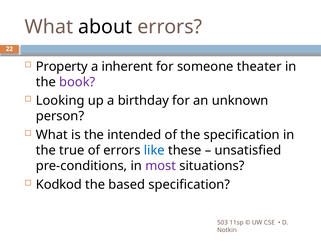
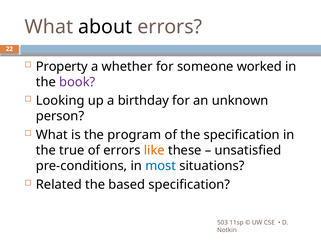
inherent: inherent -> whether (127, 66)
theater: theater -> worked (259, 66)
intended: intended -> program (134, 135)
like colour: blue -> orange (154, 150)
most colour: purple -> blue (161, 166)
Kodkod: Kodkod -> Related (59, 184)
